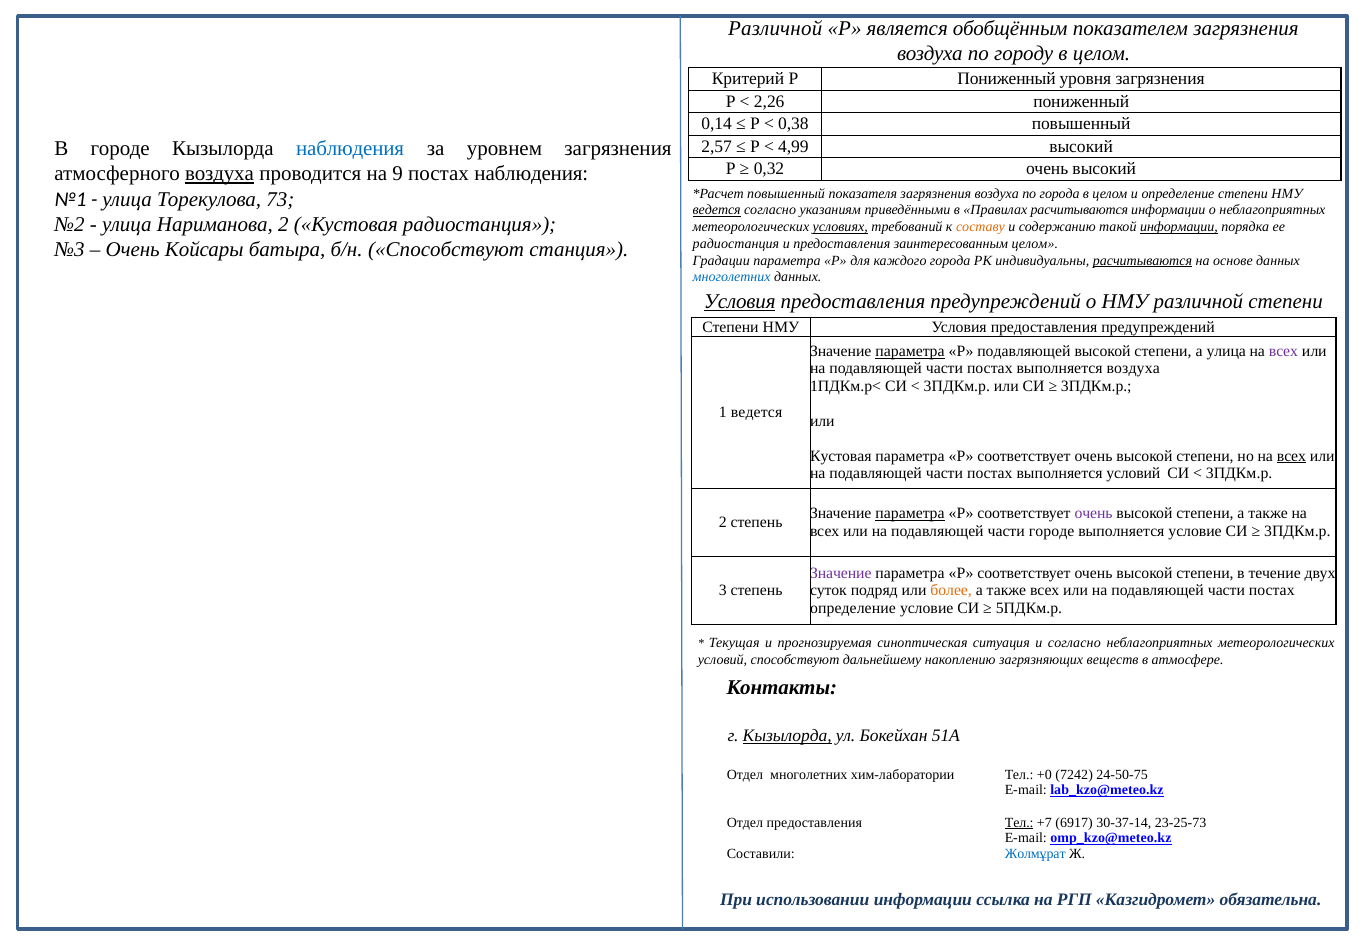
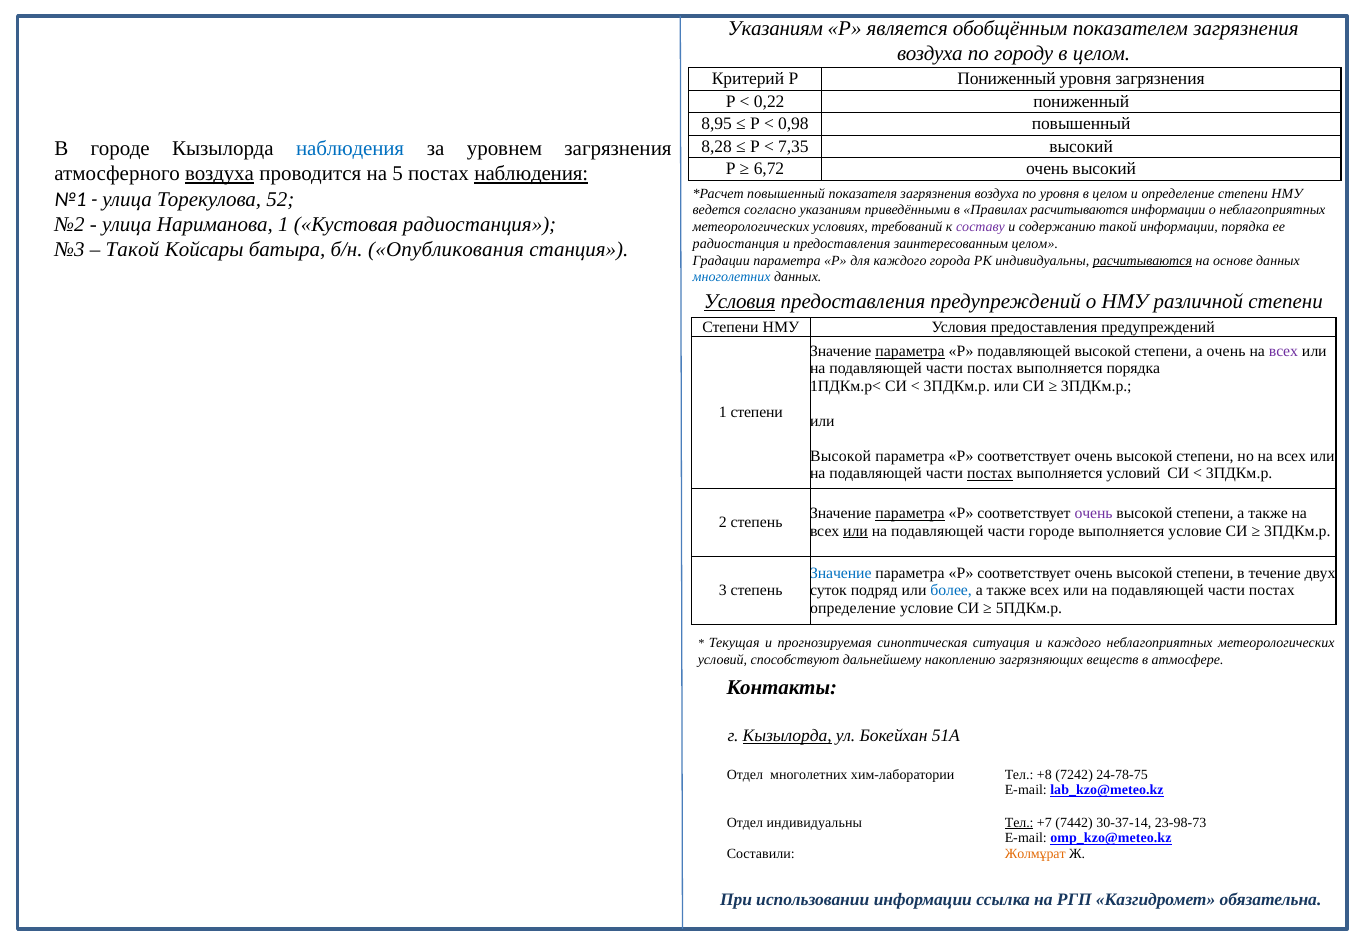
Различной: Различной -> Указаниям (775, 28)
2,26: 2,26 -> 0,22 (769, 101)
0,14: 0,14 -> 8,95 (717, 124)
0,38: 0,38 -> 0,98 (793, 124)
2,57: 2,57 -> 8,28 (717, 146)
4,99: 4,99 -> 7,35 (793, 146)
0,32: 0,32 -> 6,72 (769, 169)
9: 9 -> 5 (398, 174)
наблюдения underline: none -> present (531, 174)
по города: города -> уровня (1060, 194)
73: 73 -> 52 (280, 199)
ведется underline: present -> none (717, 210)
Нариманова 2: 2 -> 1 (283, 224)
условиях underline: present -> none (840, 227)
составу colour: orange -> purple (980, 227)
информации underline: present -> none (1179, 227)
Очень: Очень -> Такой (132, 250)
б/н Способствуют: Способствуют -> Опубликования (446, 250)
а улица: улица -> очень (1226, 351)
выполняется воздуха: воздуха -> порядка (1133, 369)
1 ведется: ведется -> степени (757, 412)
Кустовая: Кустовая -> Высокой (841, 456)
всех underline: present -> none (1291, 456)
постах underline: none -> present (990, 474)
или underline: none -> present (855, 531)
Значение colour: purple -> blue (841, 573)
более colour: orange -> blue (951, 591)
и согласно: согласно -> каждого (1074, 643)
+0: +0 -> +8 (1044, 774)
24-50-75: 24-50-75 -> 24-78-75 (1122, 774)
Отдел предоставления: предоставления -> индивидуальны (814, 822)
6917: 6917 -> 7442 (1074, 822)
23-25-73: 23-25-73 -> 23-98-73 (1181, 822)
Жолмұрат colour: blue -> orange (1035, 854)
